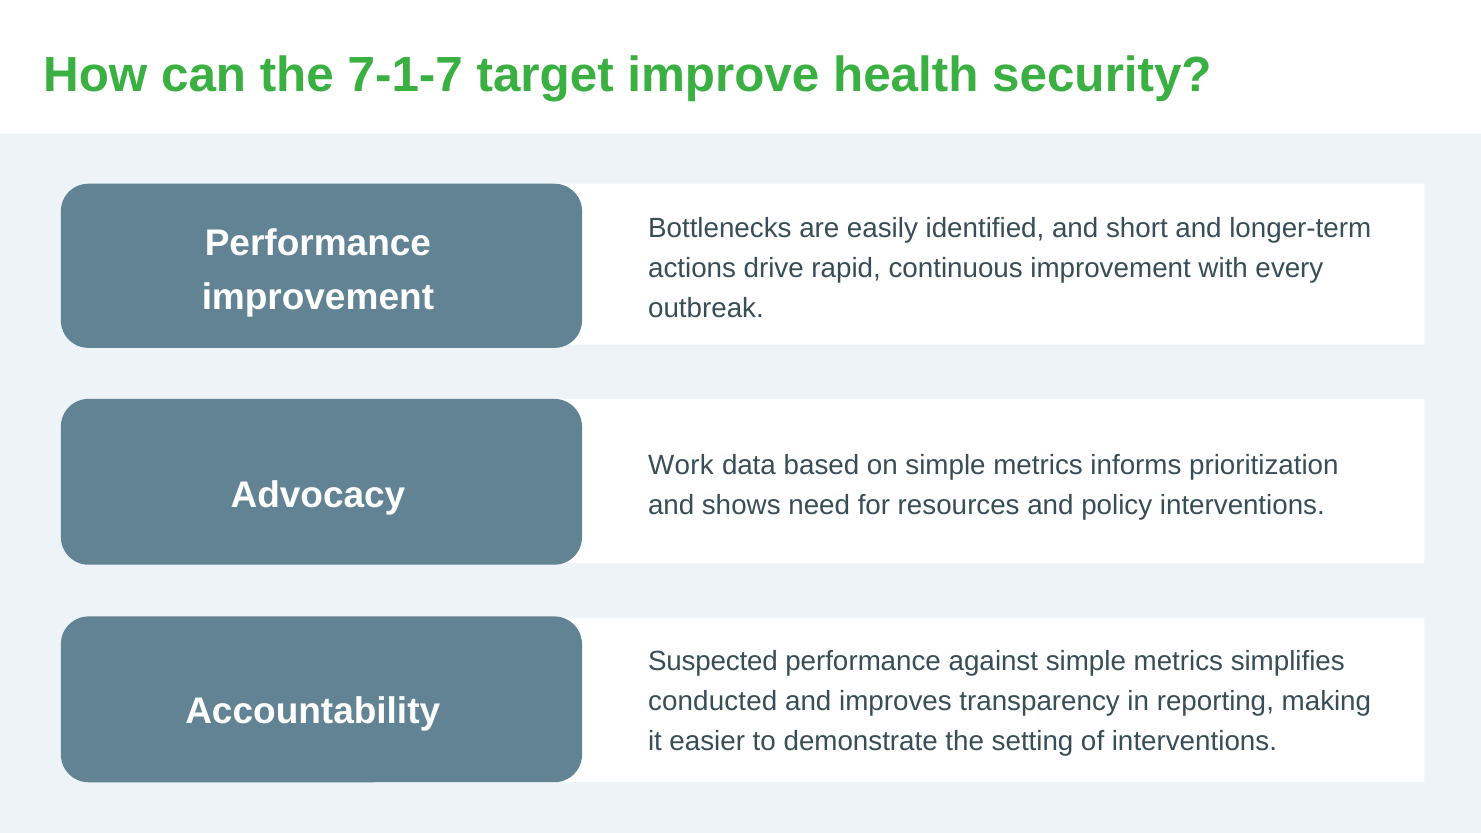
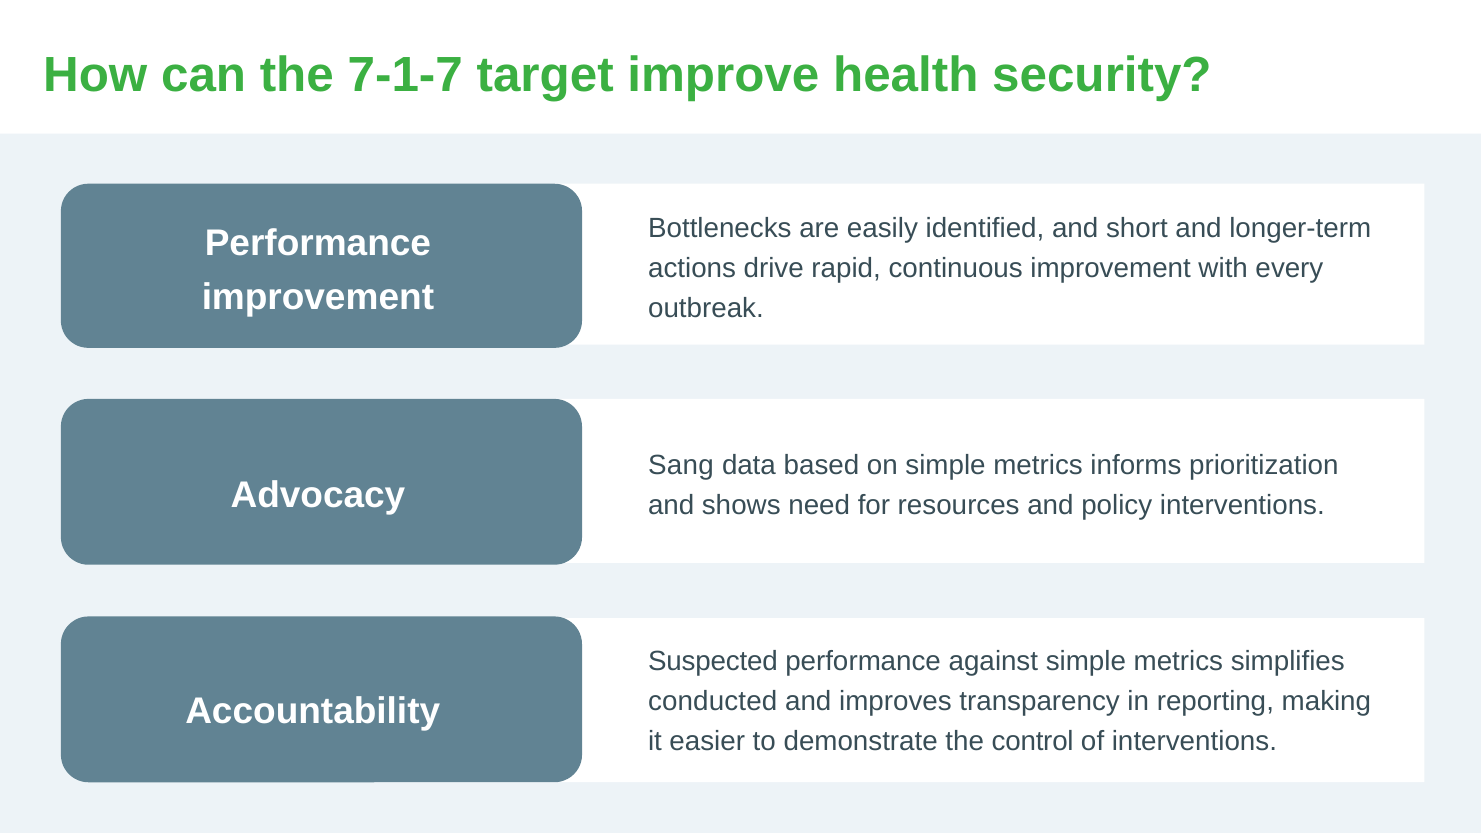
Work: Work -> Sang (681, 466)
setting: setting -> control (1033, 742)
